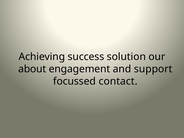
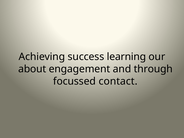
solution: solution -> learning (126, 57)
support: support -> through (153, 69)
